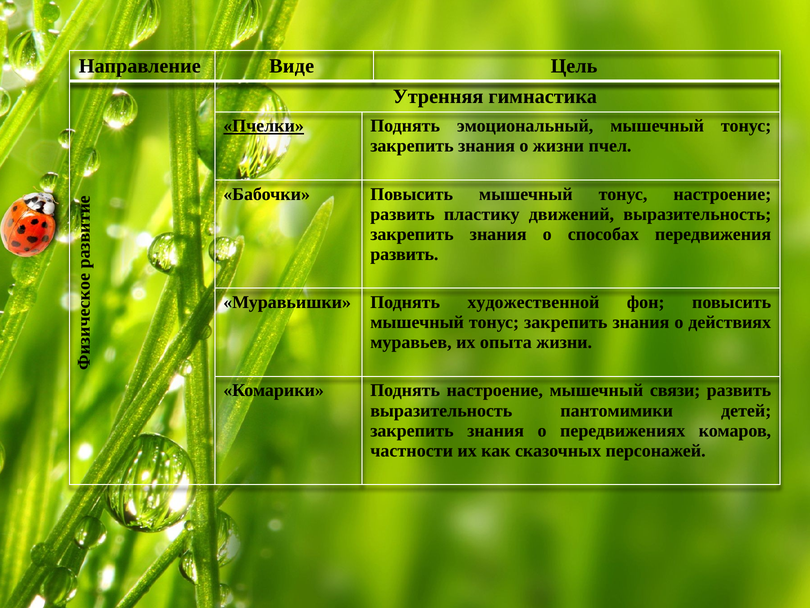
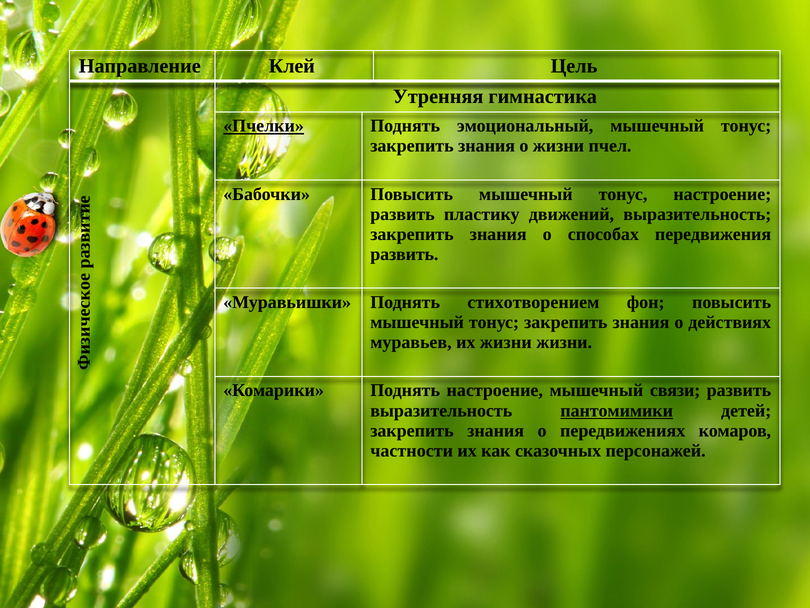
Виде: Виде -> Клей (292, 66)
художественной: художественной -> стихотворением (533, 302)
их опыта: опыта -> жизни (506, 342)
пантомимики underline: none -> present (617, 410)
